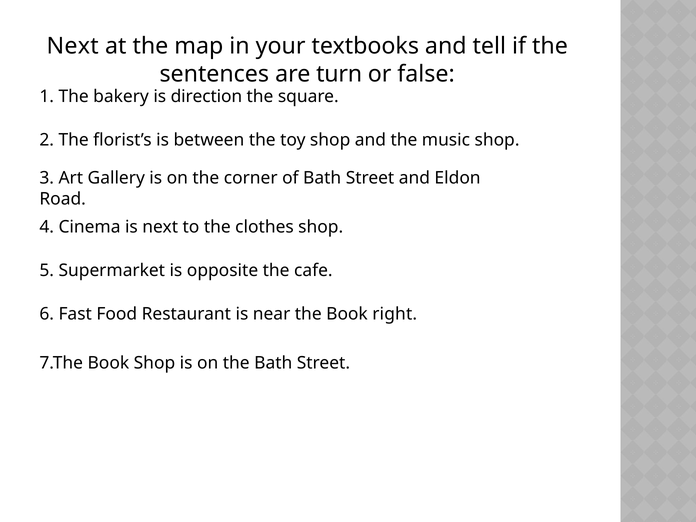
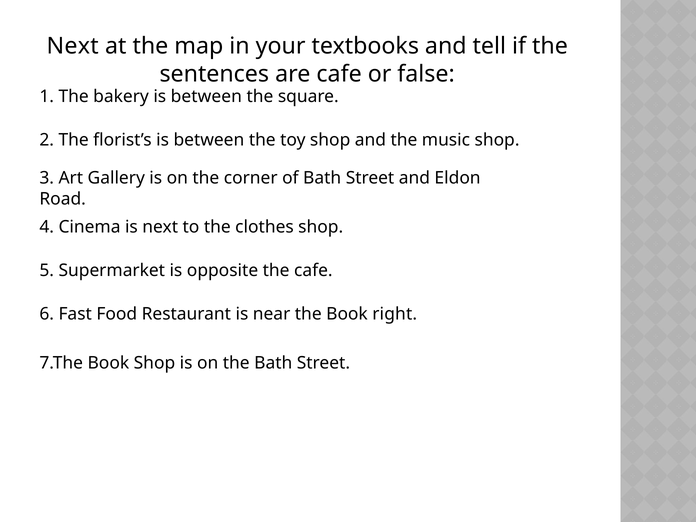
are turn: turn -> cafe (339, 74)
bakery is direction: direction -> between (206, 97)
